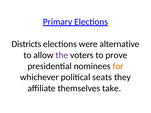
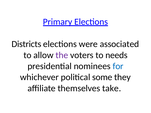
alternative: alternative -> associated (119, 44)
prove: prove -> needs (116, 55)
for colour: orange -> blue (118, 66)
seats: seats -> some (102, 77)
